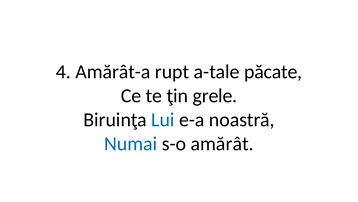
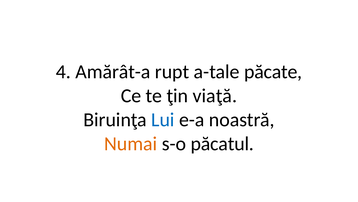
grele: grele -> viaţă (215, 96)
Numai colour: blue -> orange (131, 143)
amărât: amărât -> păcatul (222, 143)
